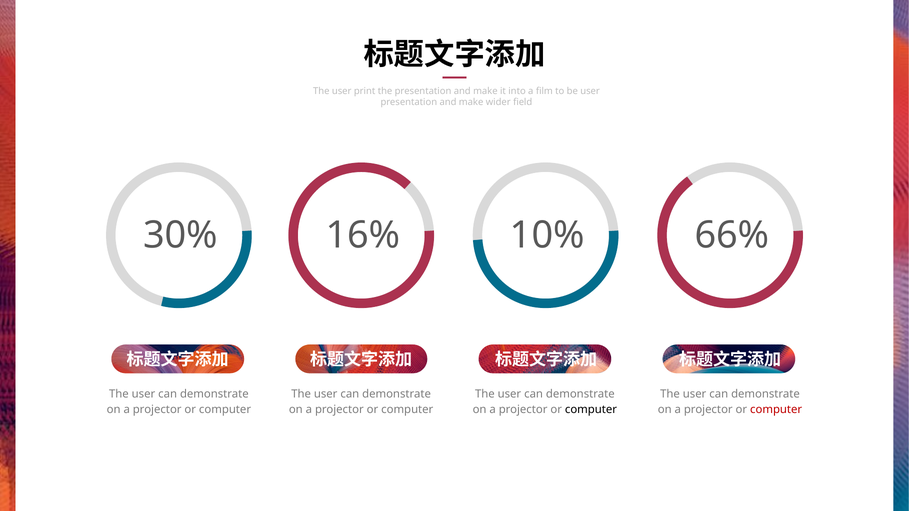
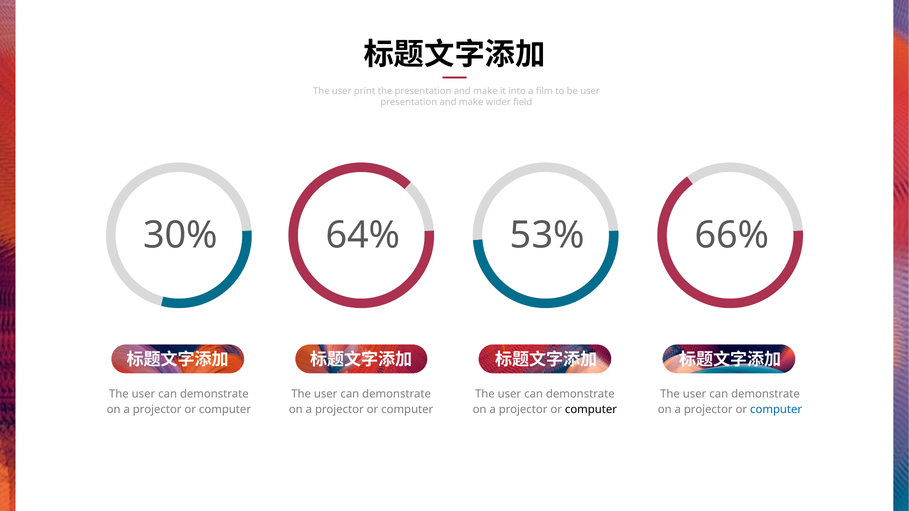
16%: 16% -> 64% (363, 235)
10%: 10% -> 53% (547, 235)
computer colour: red -> blue (776, 410)
